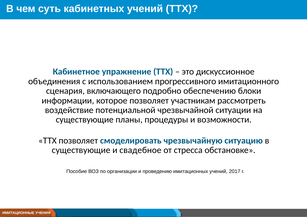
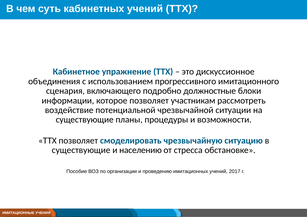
обеспечению: обеспечению -> должностные (210, 91)
свадебное: свадебное -> населению (141, 150)
